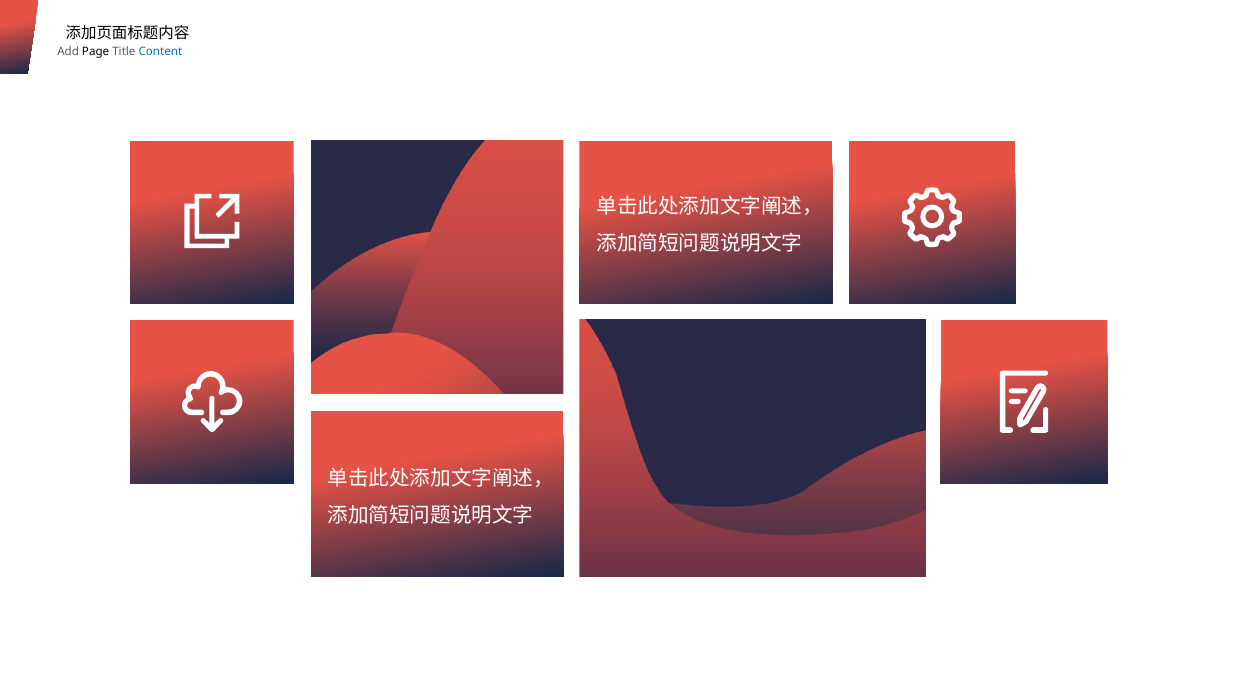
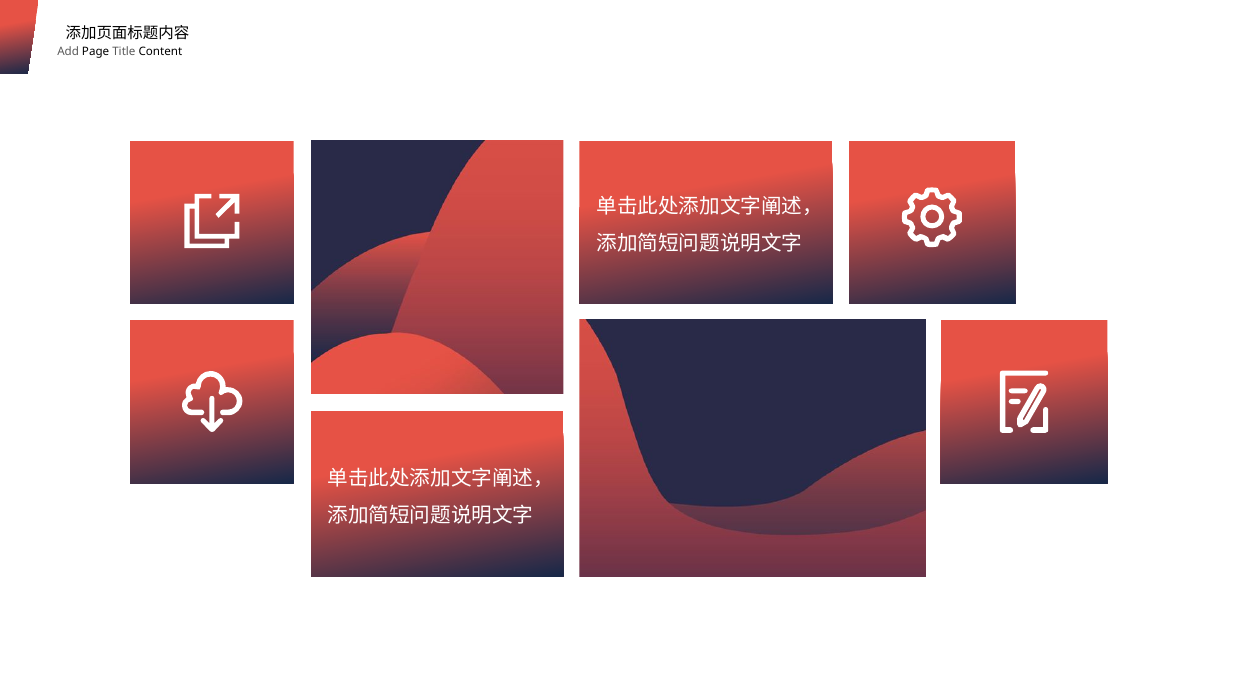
Content colour: blue -> black (160, 52)
